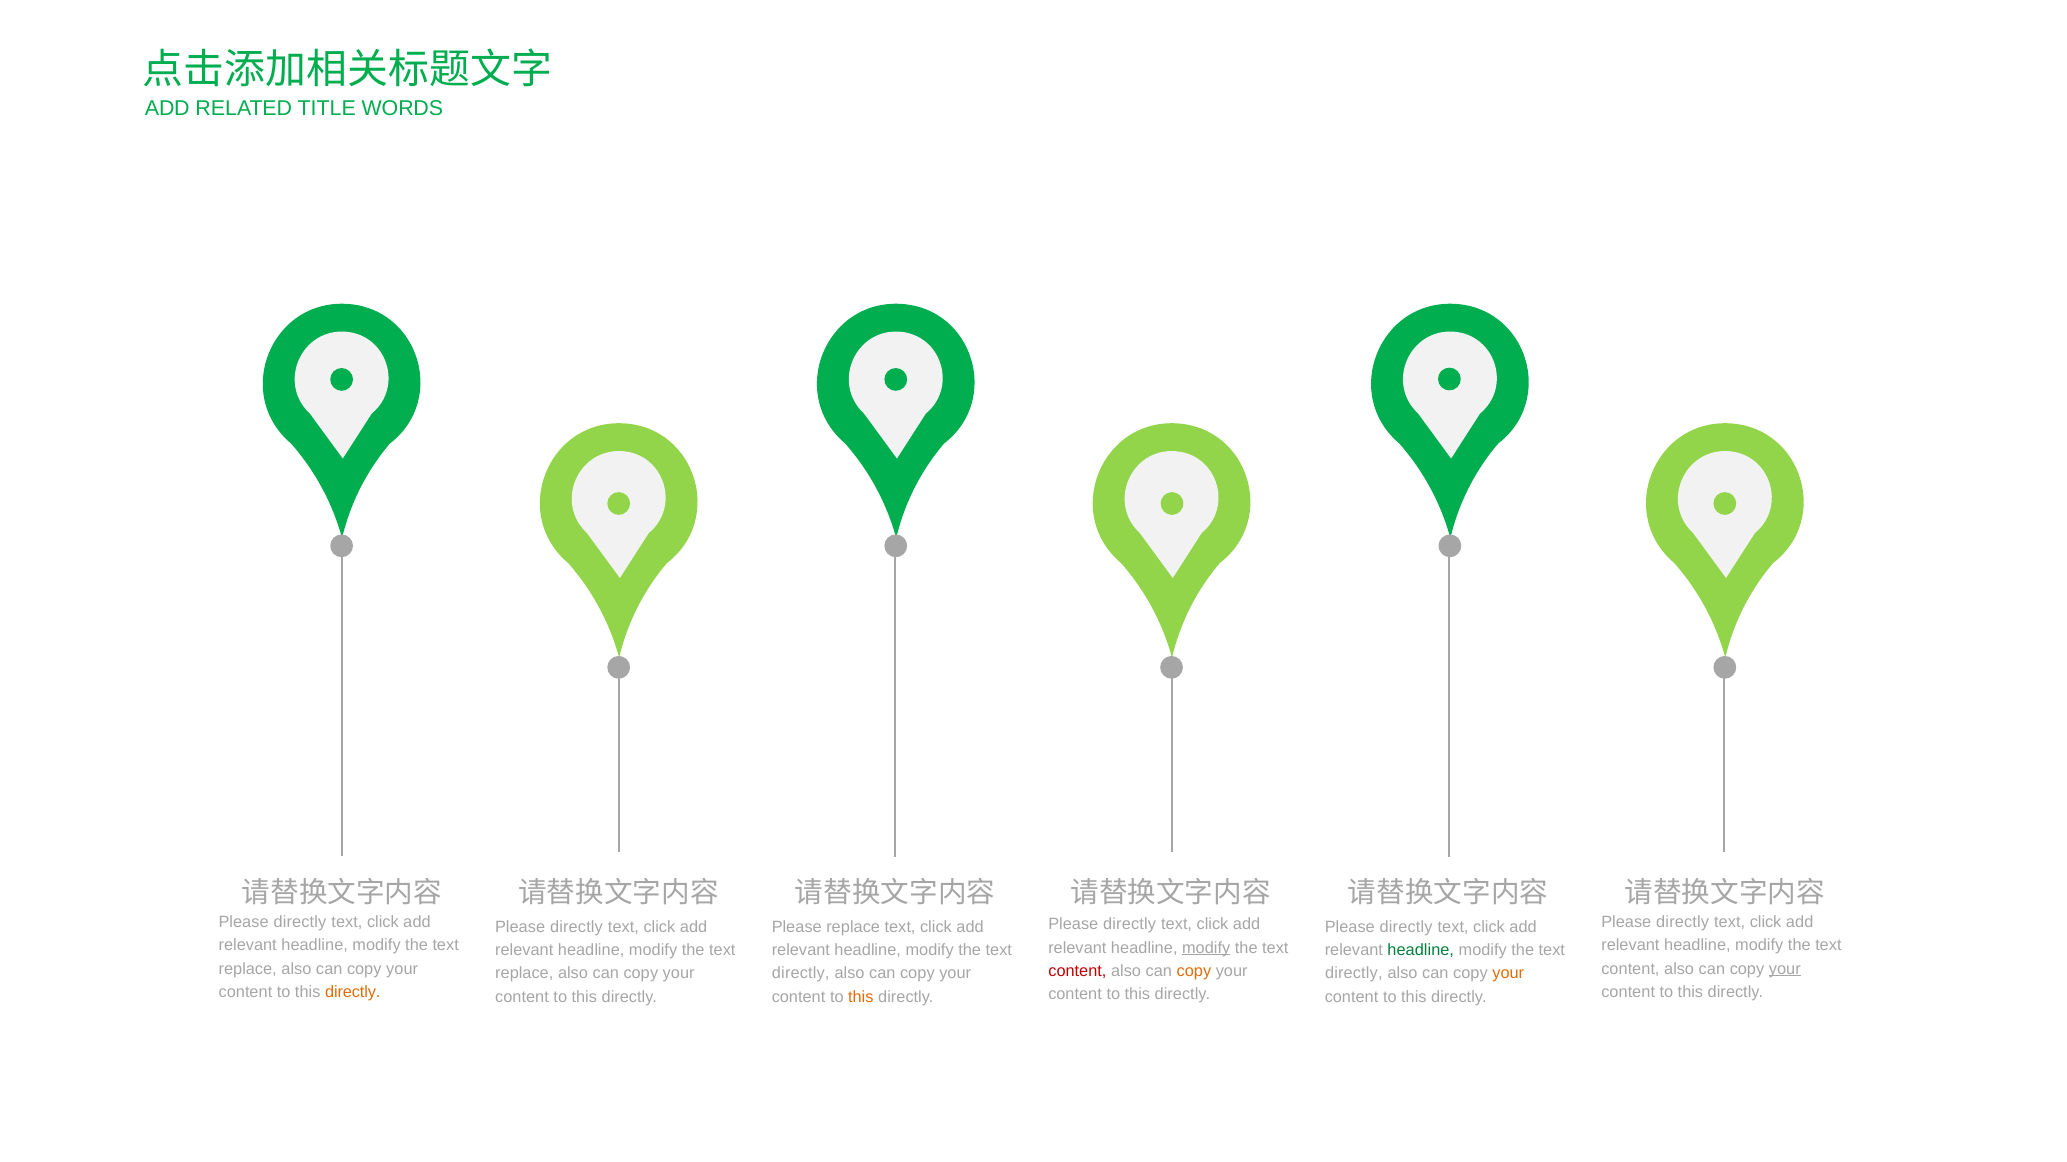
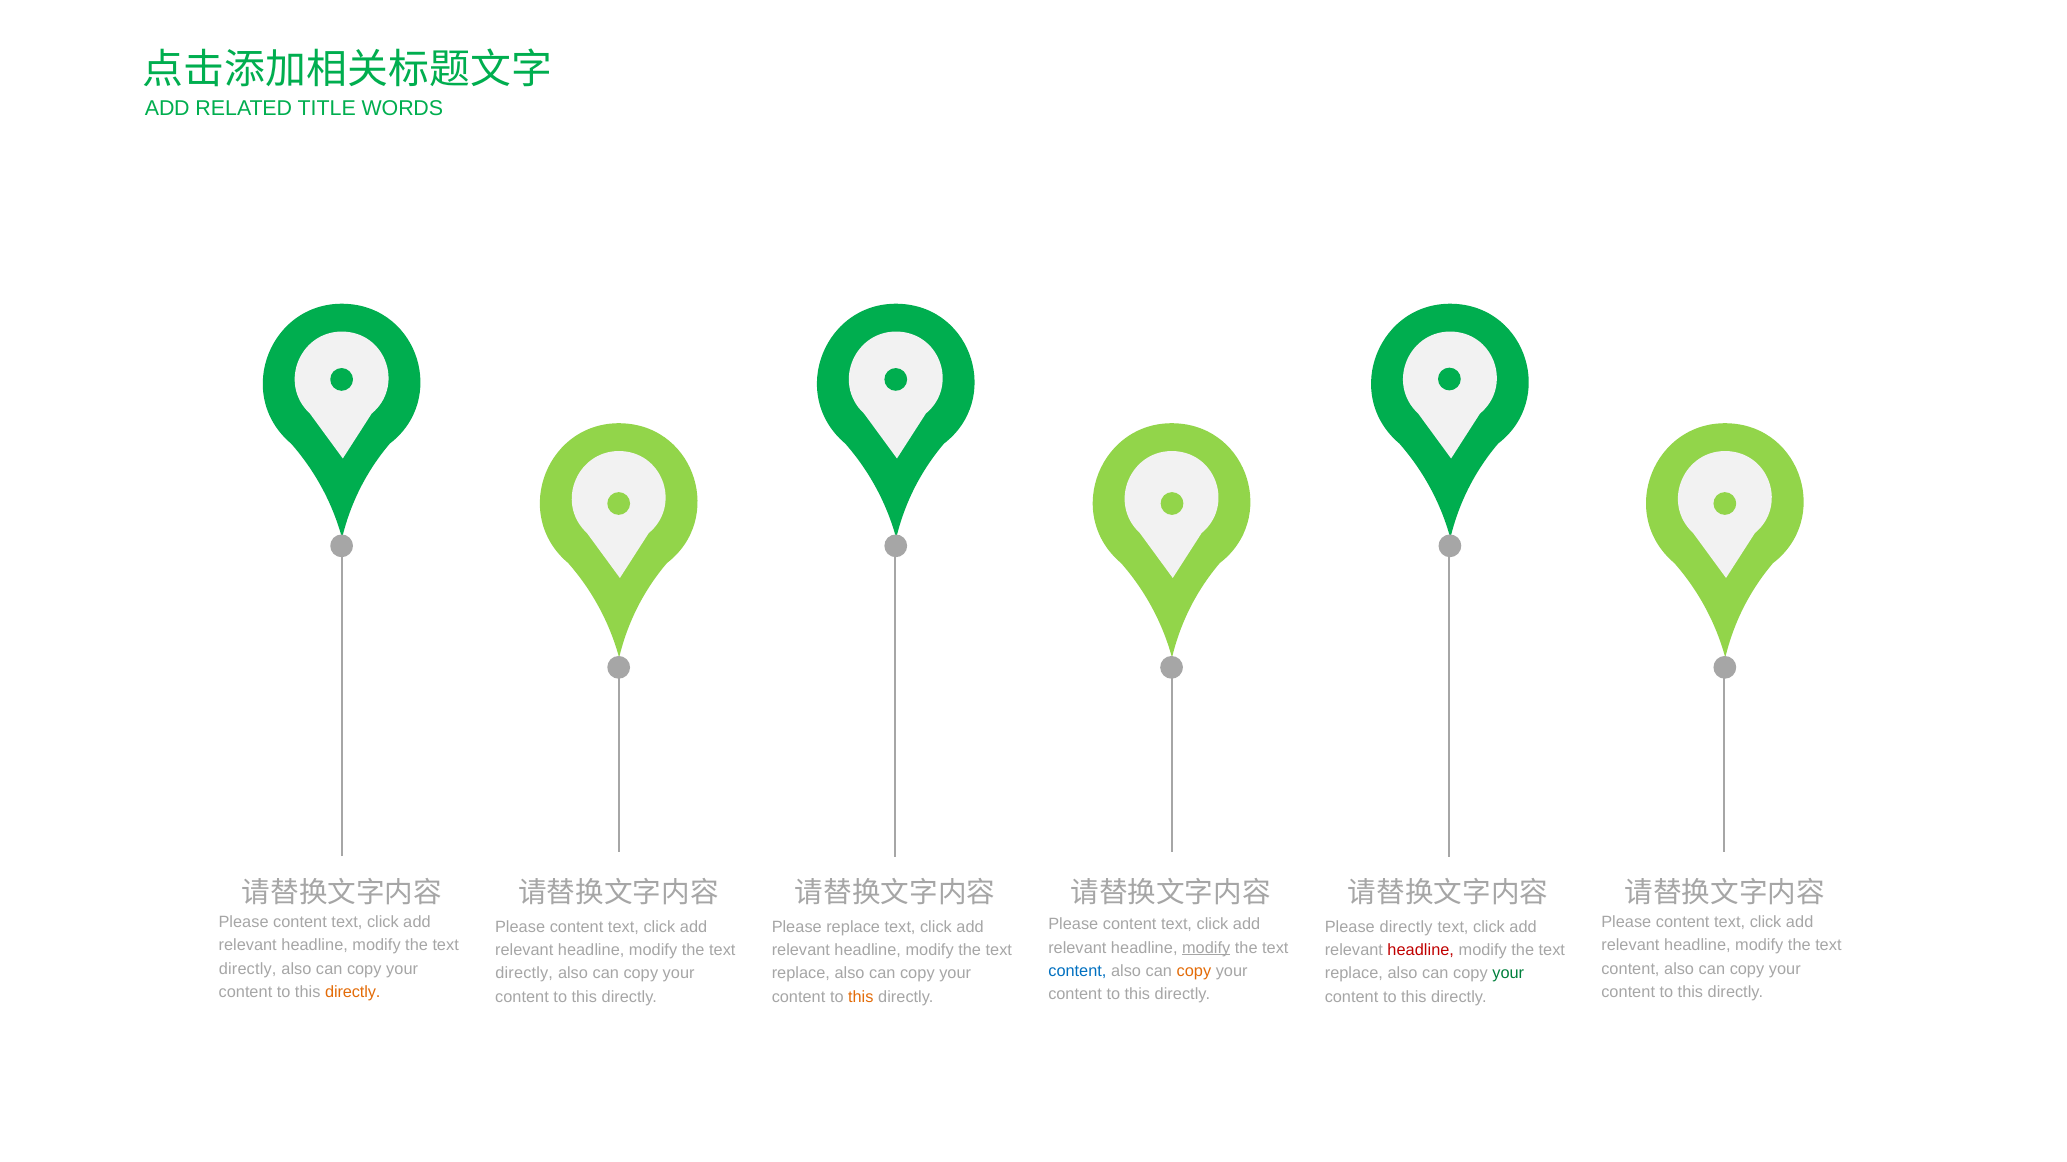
directly: directly -> content (300, 923)
directly: directly -> content (1683, 923)
directly: directly -> content (1130, 925)
directly: directly -> content (577, 927)
headline colour: green -> red (1421, 951)
replace: replace -> directly (248, 969)
your underline: present -> none (1785, 969)
content colour: red -> blue (1077, 972)
replace: replace -> directly (524, 974)
directly: directly -> replace (801, 974)
directly: directly -> replace (1354, 974)
your colour: orange -> green (1508, 974)
